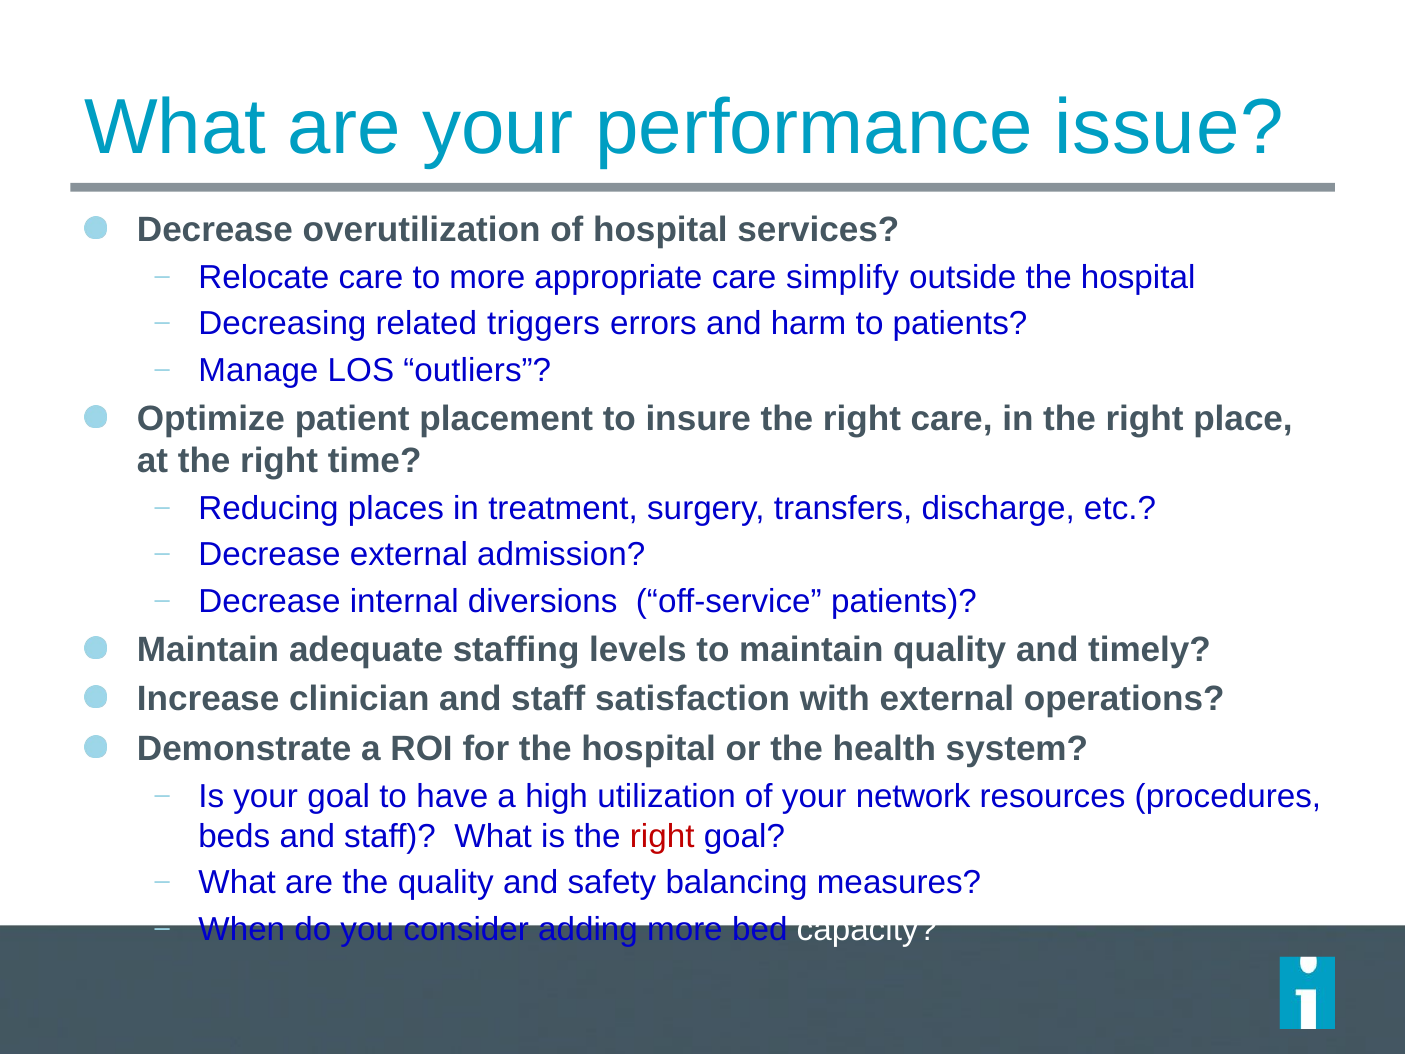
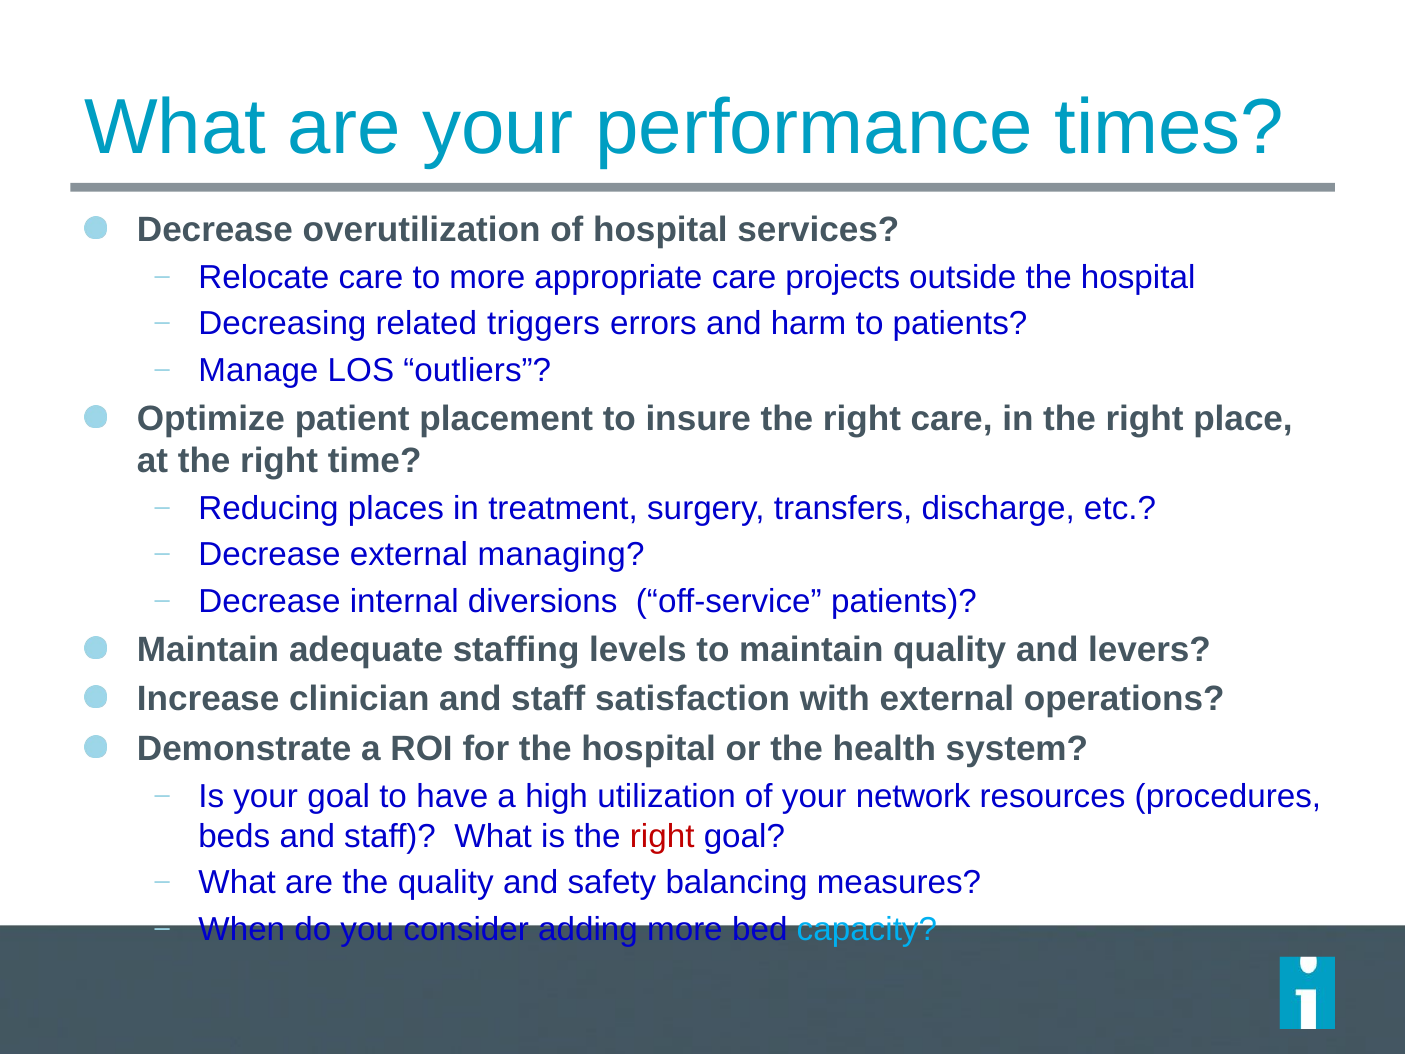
issue: issue -> times (1169, 128)
simplify: simplify -> projects (843, 277)
admission: admission -> managing (561, 555)
timely: timely -> levers (1150, 650)
capacity colour: white -> light blue (867, 929)
